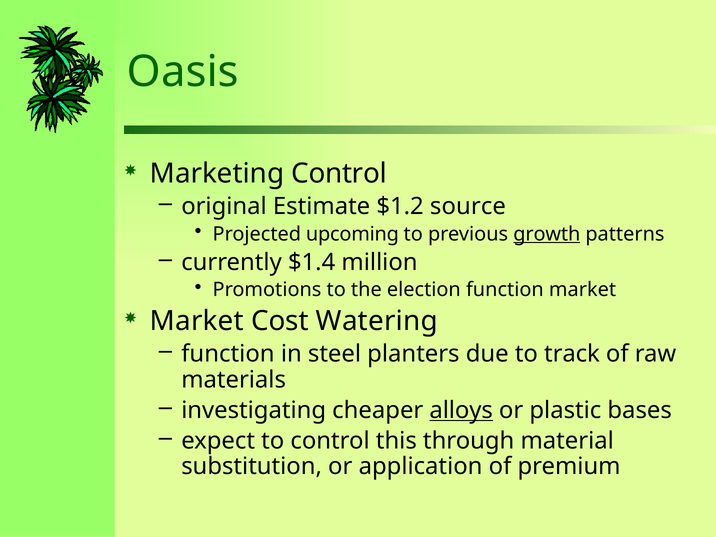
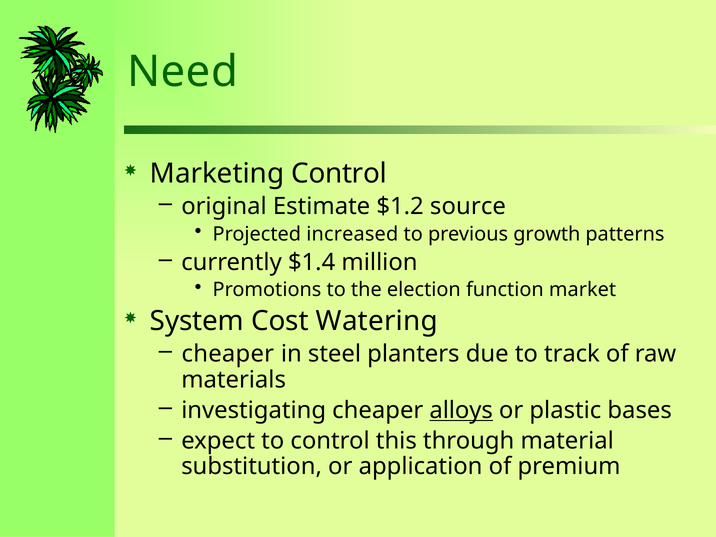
Oasis: Oasis -> Need (183, 72)
upcoming: upcoming -> increased (352, 234)
growth underline: present -> none (547, 234)
Market: Market -> System (197, 321)
function: function -> cheaper (228, 354)
